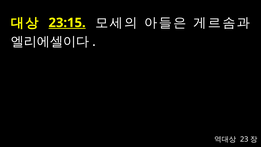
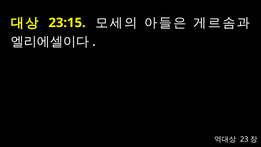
23:15 underline: present -> none (67, 23)
